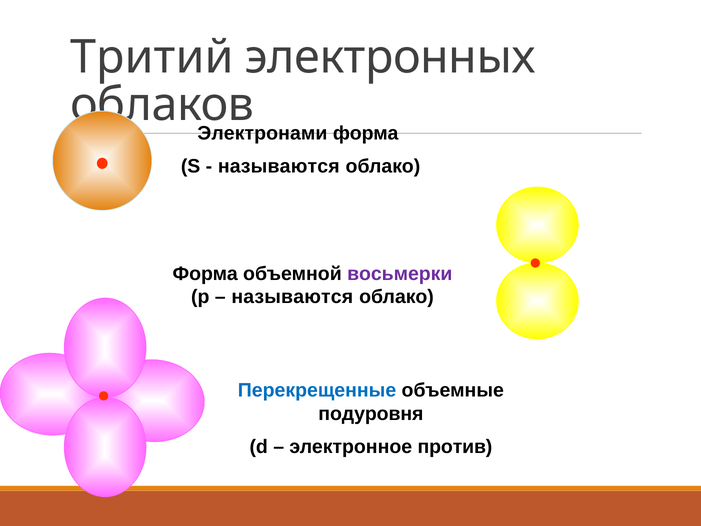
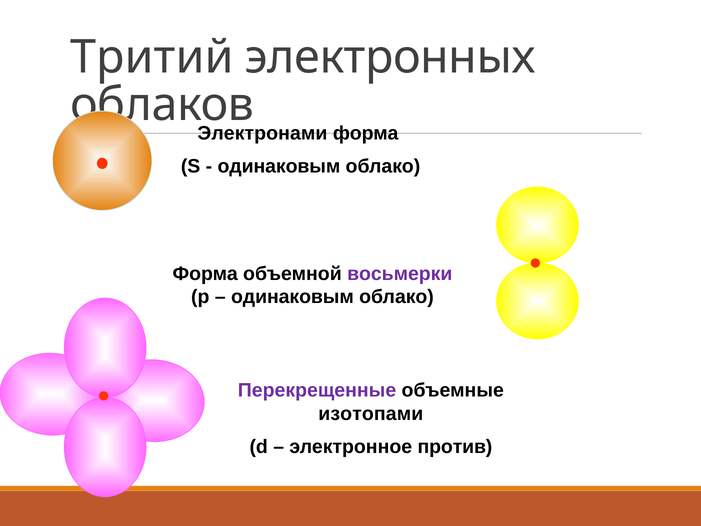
называются: называются -> одинаковым (279, 166)
называются: называются -> одинаковым (292, 297)
Перекрещенные colour: blue -> purple (317, 390)
подуровня: подуровня -> изотопами (371, 414)
